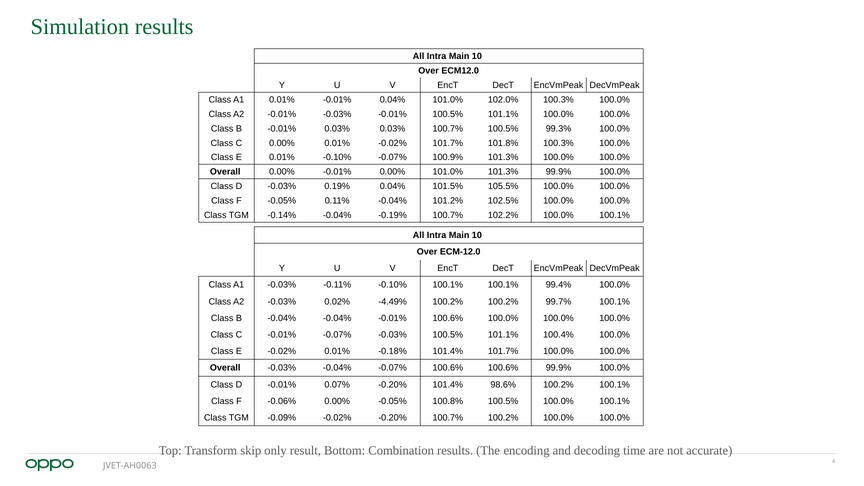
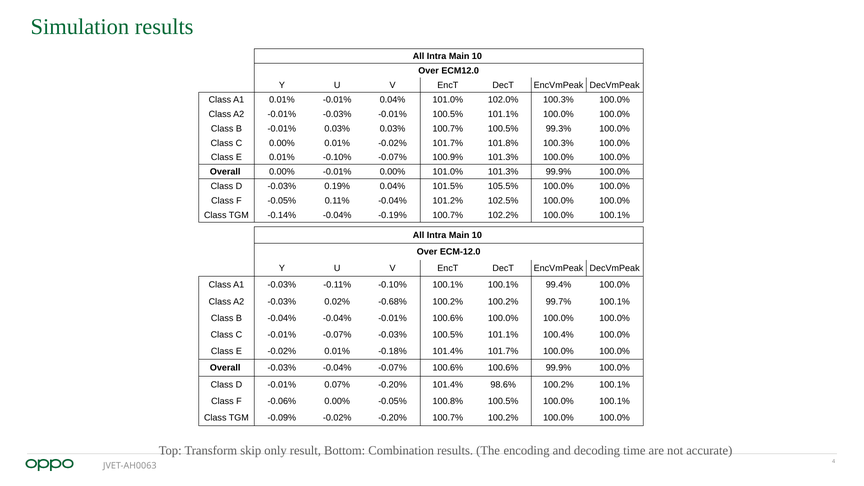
-4.49%: -4.49% -> -0.68% (393, 302)
